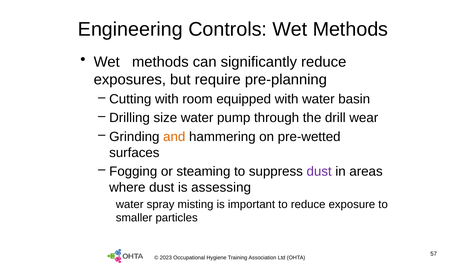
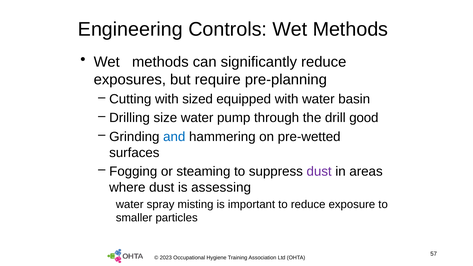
room: room -> sized (198, 99)
wear: wear -> good (364, 118)
and colour: orange -> blue (174, 137)
